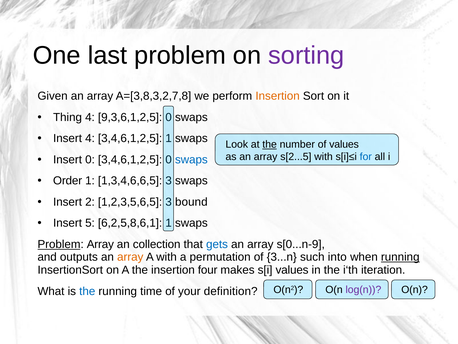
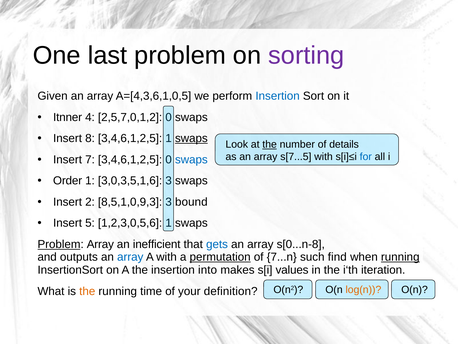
A=[3,8,3,2,7,8: A=[3,8,3,2,7,8 -> A=[4,3,6,1,0,5 (154, 96)
Insertion colour: orange -> blue (278, 96)
Thing: Thing -> Itnner (68, 117)
9,3,6,1,2,5: 9,3,6,1,2,5 -> 2,5,7,0,1,2 (130, 117)
Insert 4: 4 -> 8 (90, 138)
swaps underline: none -> present (191, 138)
of values: values -> details (344, 144)
s[2...5: s[2...5 -> s[7...5 (296, 157)
Insert 0: 0 -> 7 (90, 159)
1,3,4,6,6,5: 1,3,4,6,6,5 -> 3,0,3,5,1,6 (130, 180)
1,2,3,5,6,5: 1,2,3,5,6,5 -> 8,5,1,0,9,3 (130, 202)
6,2,5,8,6,1: 6,2,5,8,6,1 -> 1,2,3,0,5,6 (130, 223)
collection: collection -> inefficient (157, 244)
s[0...n-9: s[0...n-9 -> s[0...n-8 (301, 244)
array colour: orange -> blue (130, 257)
permutation underline: none -> present (220, 257)
3...n: 3...n -> 7...n (282, 257)
into: into -> find (337, 257)
four: four -> into (208, 270)
log(n colour: purple -> orange (363, 289)
the colour: blue -> orange (87, 291)
